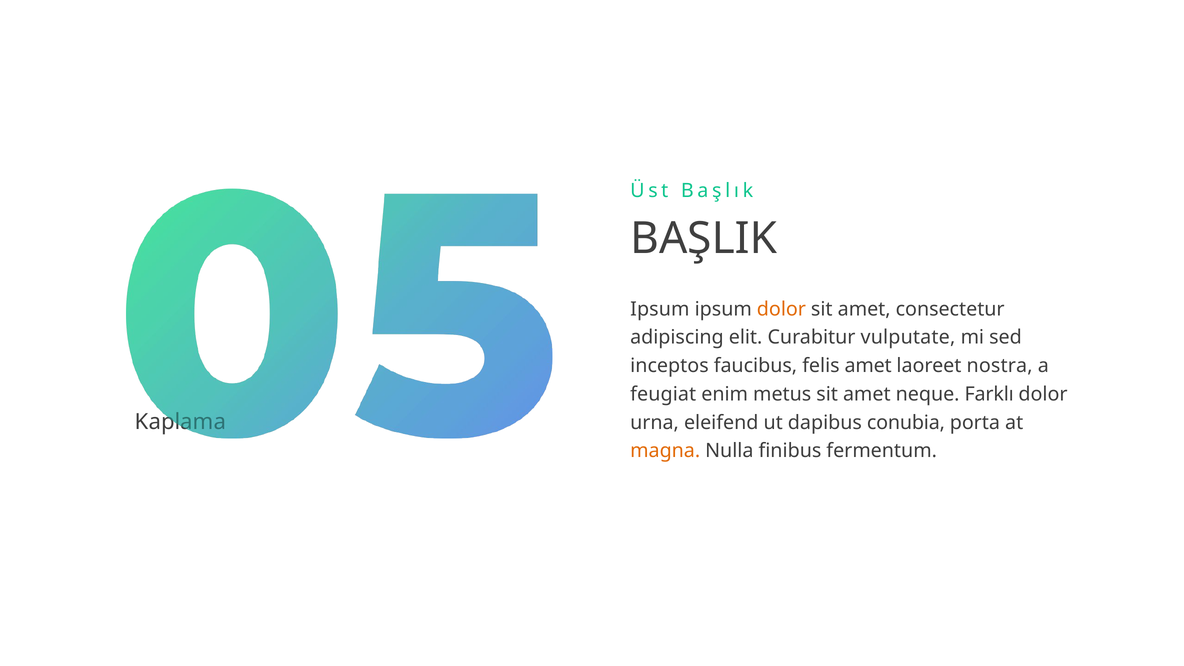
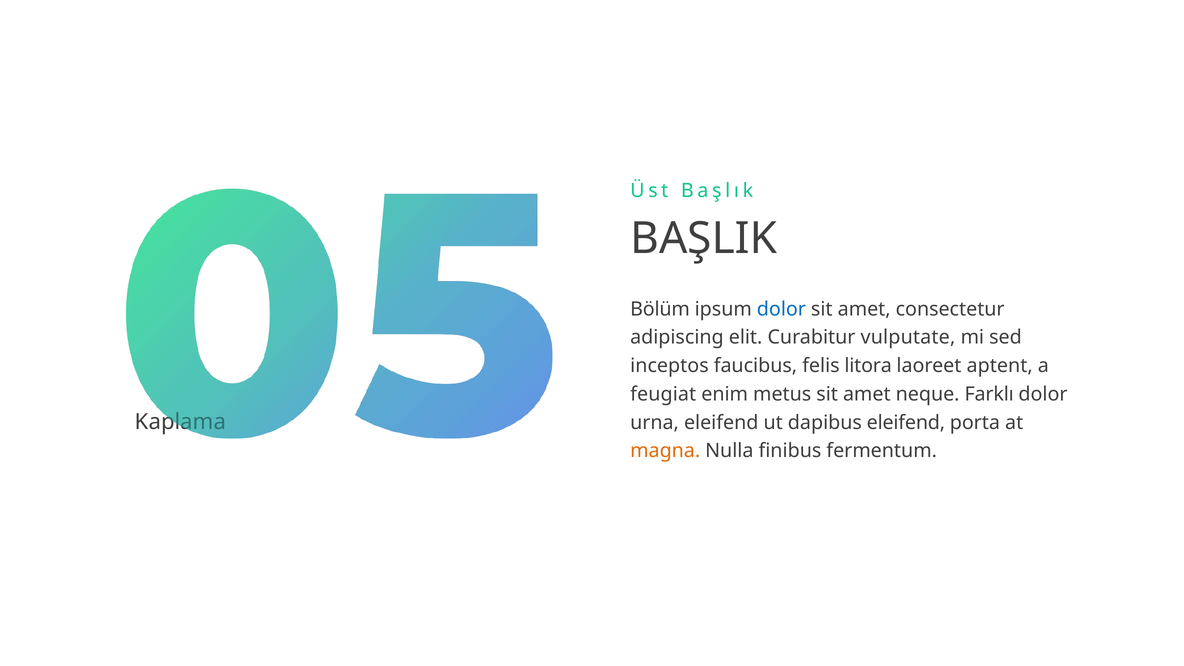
Ipsum: Ipsum -> Bölüm (660, 309)
dolor colour: orange -> blue (781, 309)
felis amet: amet -> litora (868, 366)
nostra: nostra -> aptent (1000, 366)
dapibus conubia: conubia -> eleifend (906, 423)
